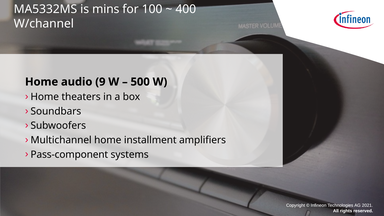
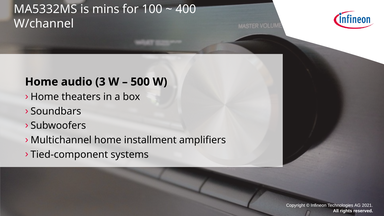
9: 9 -> 3 (100, 82)
Pass-component: Pass-component -> Tied-component (69, 154)
